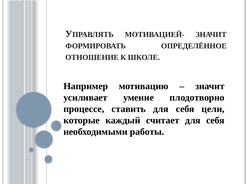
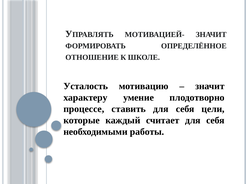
Например: Например -> Усталость (86, 86)
усиливает: усиливает -> характеру (85, 98)
